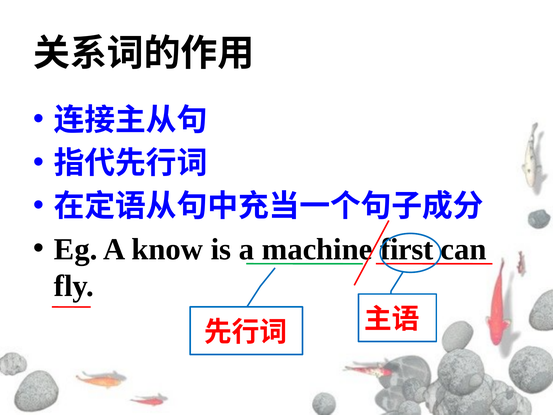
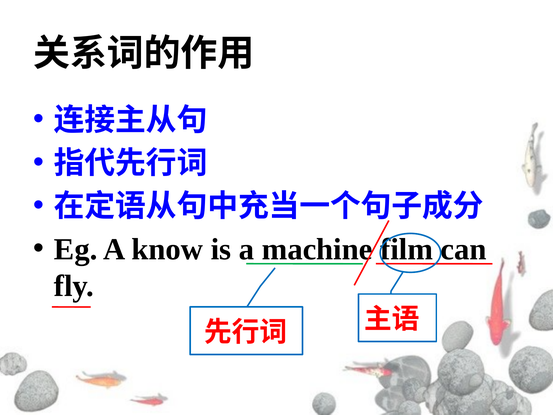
first: first -> film (407, 249)
